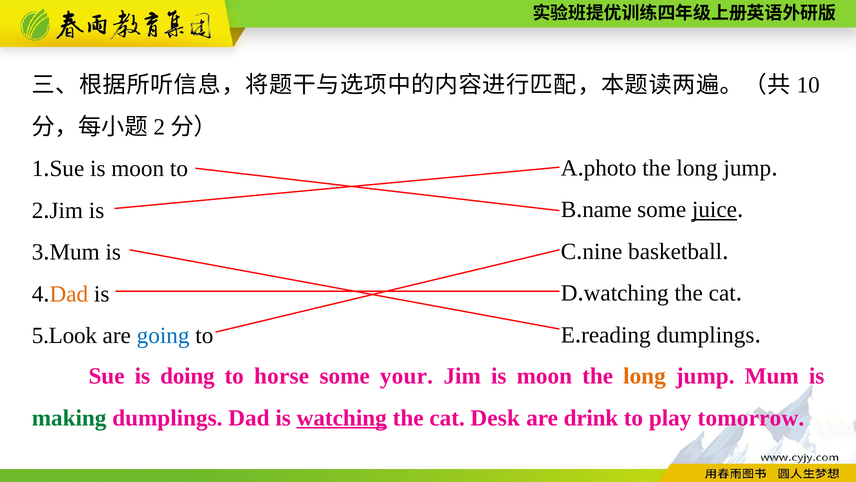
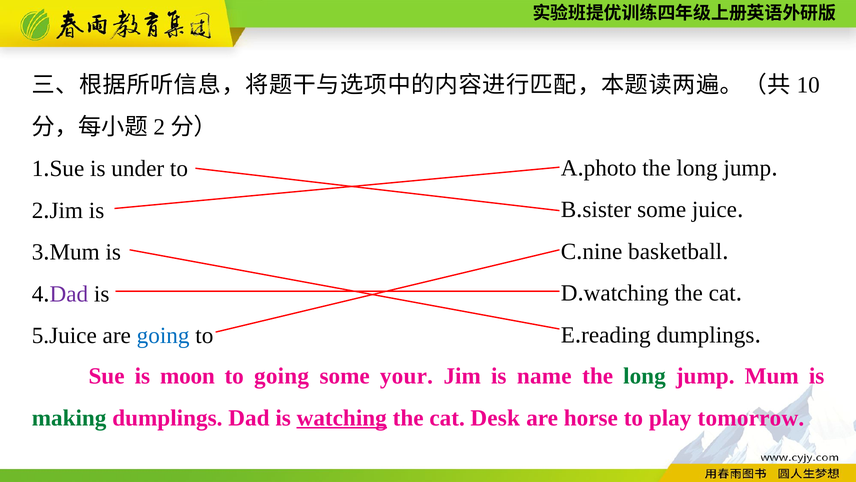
Sue is moon: moon -> under (138, 168)
name: name -> sister (607, 209)
juice underline: present -> none (714, 209)
Dad colour: orange -> purple (69, 294)
5.Look: 5.Look -> 5.Juice (64, 335)
doing: doing -> moon (187, 376)
to horse: horse -> going (282, 376)
Jim is moon: moon -> name (544, 376)
long colour: orange -> green (644, 376)
drink: drink -> horse (591, 418)
